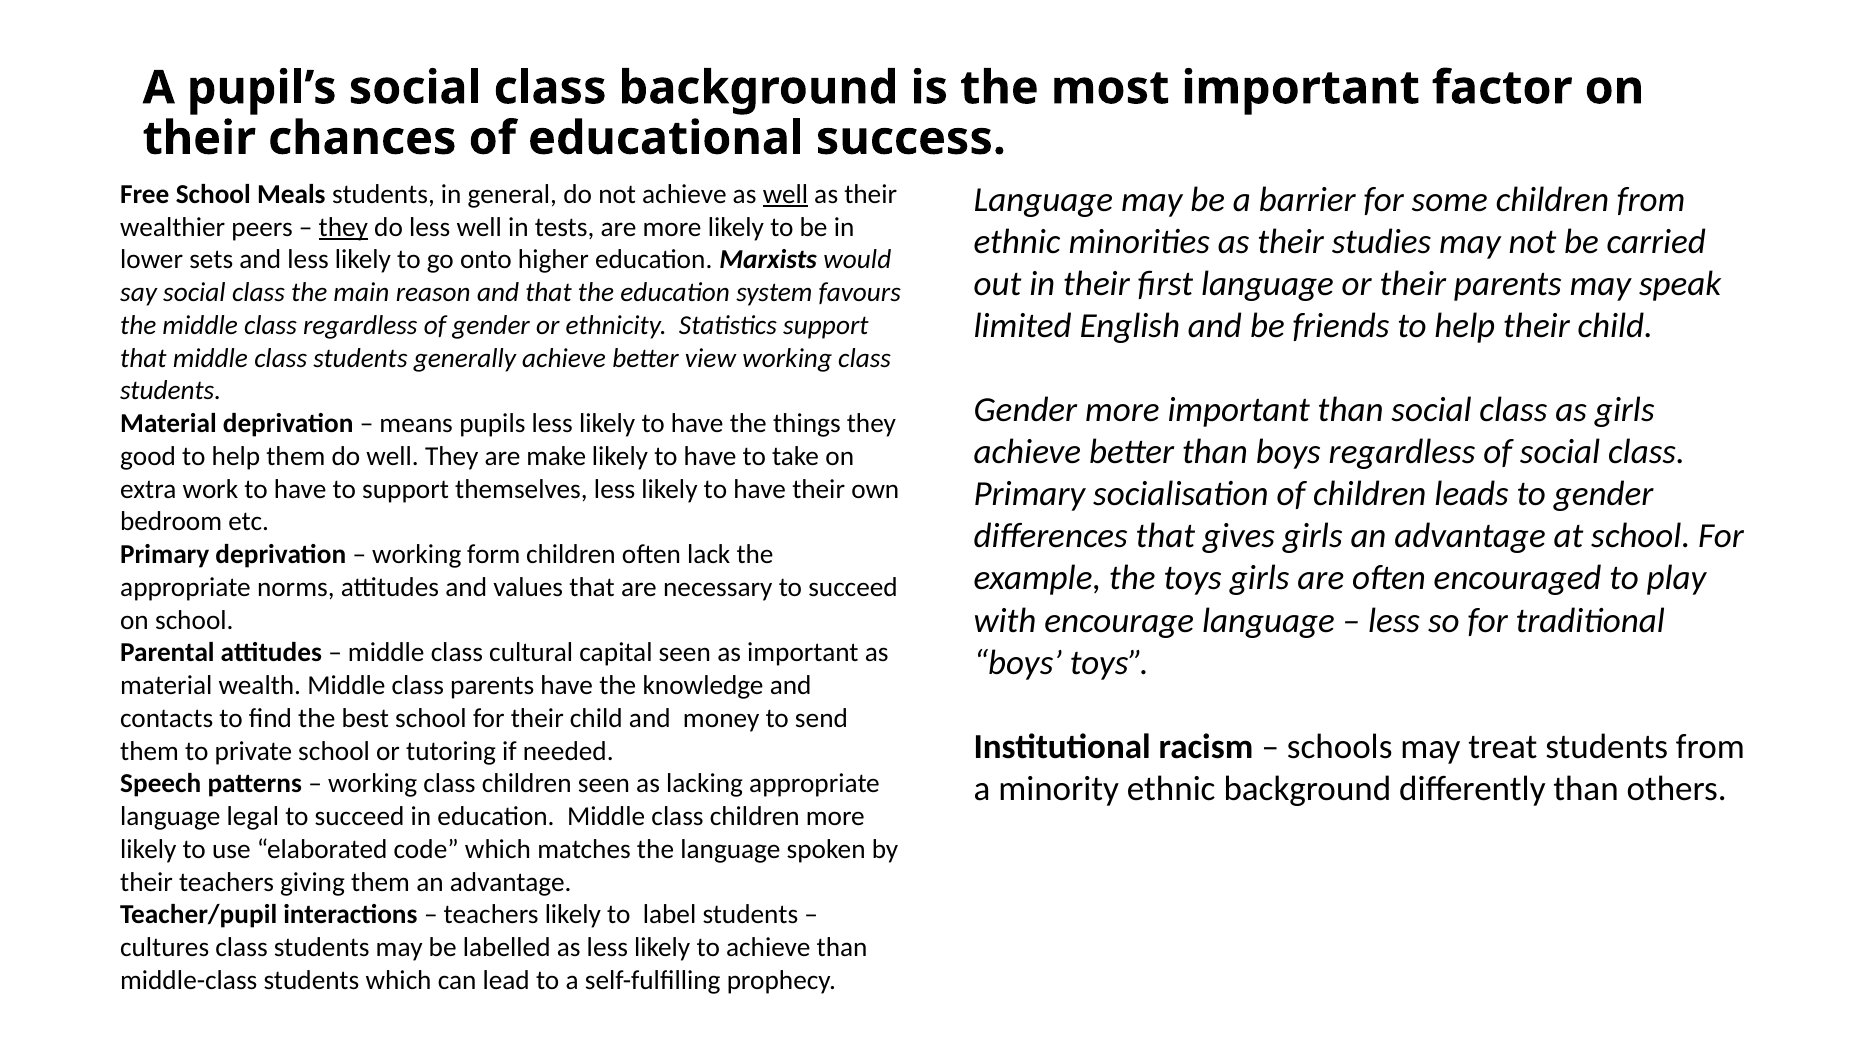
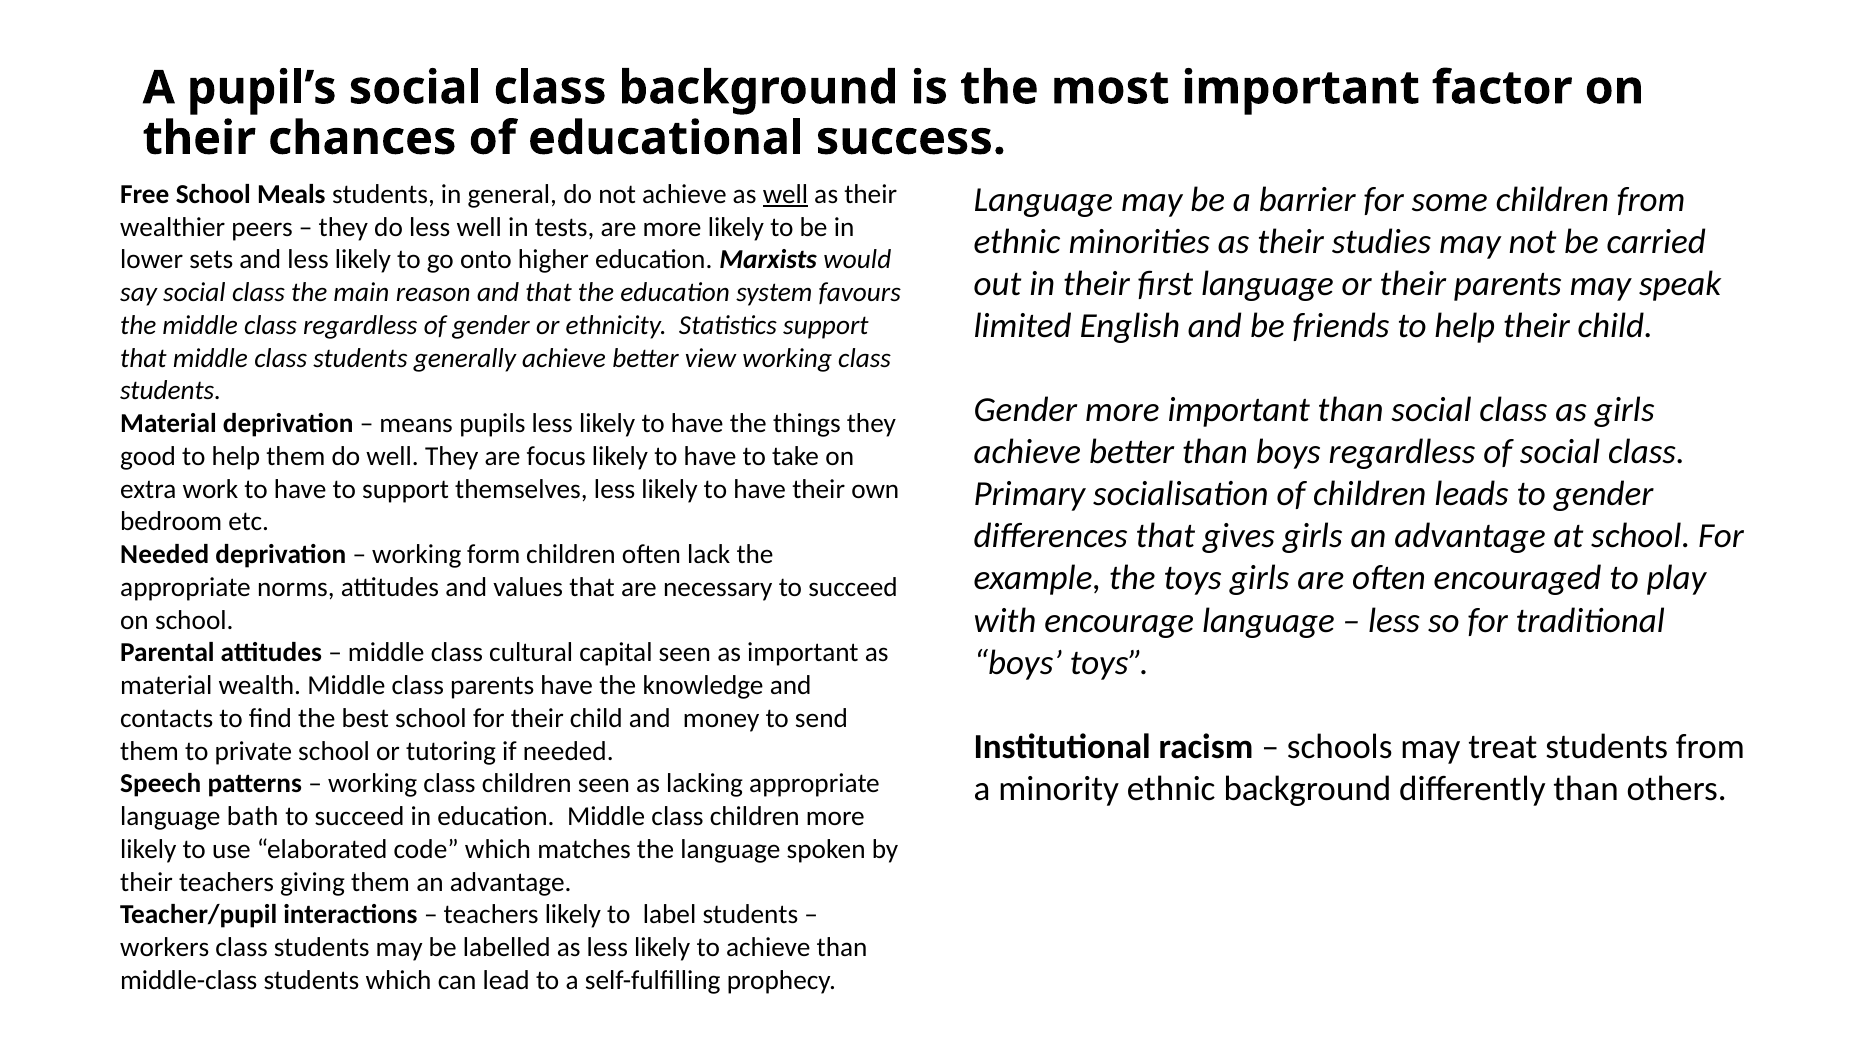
they underline: present -> none (343, 227)
make: make -> focus (556, 456)
Primary: Primary -> Needed (165, 555)
legal: legal -> bath (253, 817)
cultures: cultures -> workers (165, 948)
